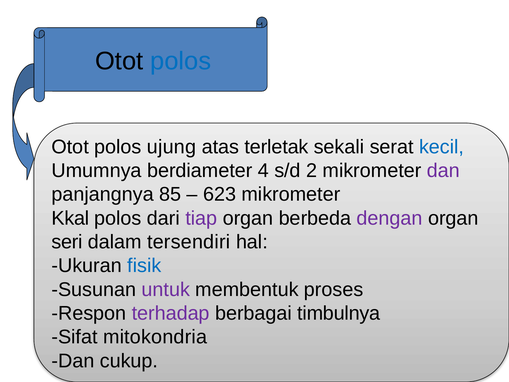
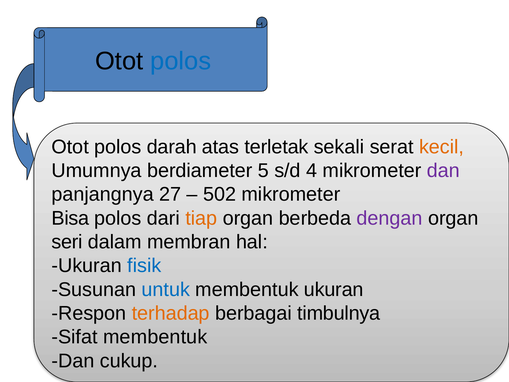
ujung: ujung -> darah (172, 147)
kecil colour: blue -> orange (442, 147)
4: 4 -> 5 (263, 171)
2: 2 -> 4 (312, 171)
85: 85 -> 27 (170, 194)
623: 623 -> 502 (220, 194)
Kkal: Kkal -> Bisa (70, 218)
tiap colour: purple -> orange (201, 218)
tersendiri: tersendiri -> membran (189, 242)
untuk colour: purple -> blue (166, 289)
membentuk proses: proses -> ukuran (334, 289)
terhadap colour: purple -> orange (171, 313)
Sifat mitokondria: mitokondria -> membentuk (155, 337)
